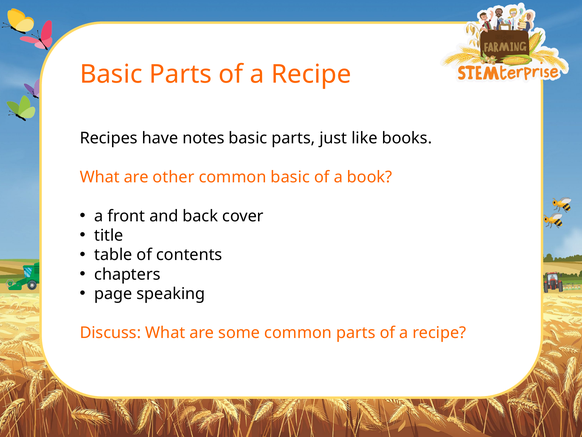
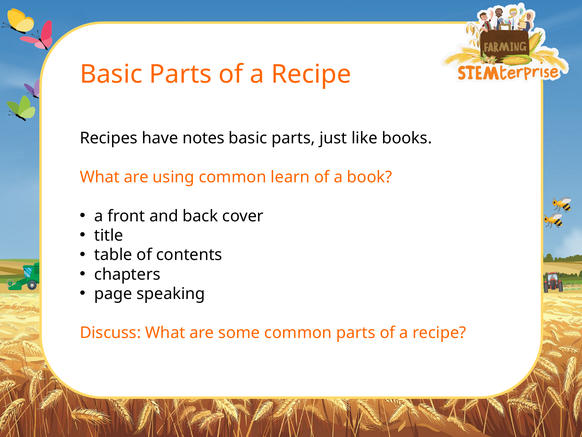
other: other -> using (174, 177)
common basic: basic -> learn (290, 177)
